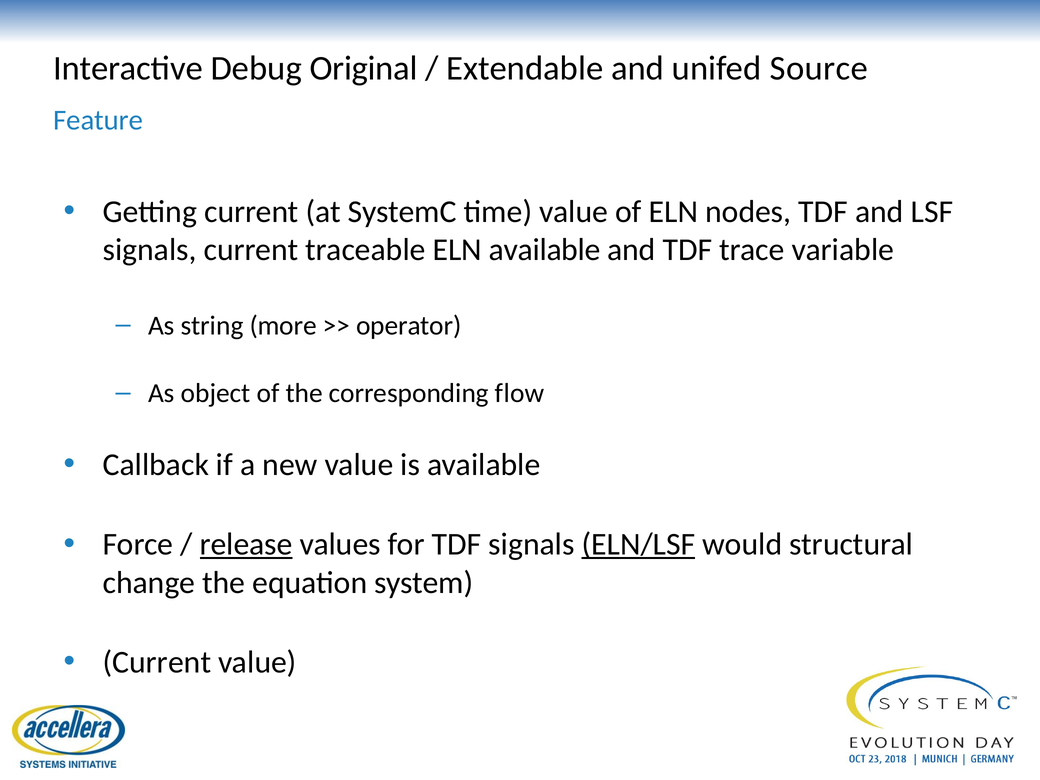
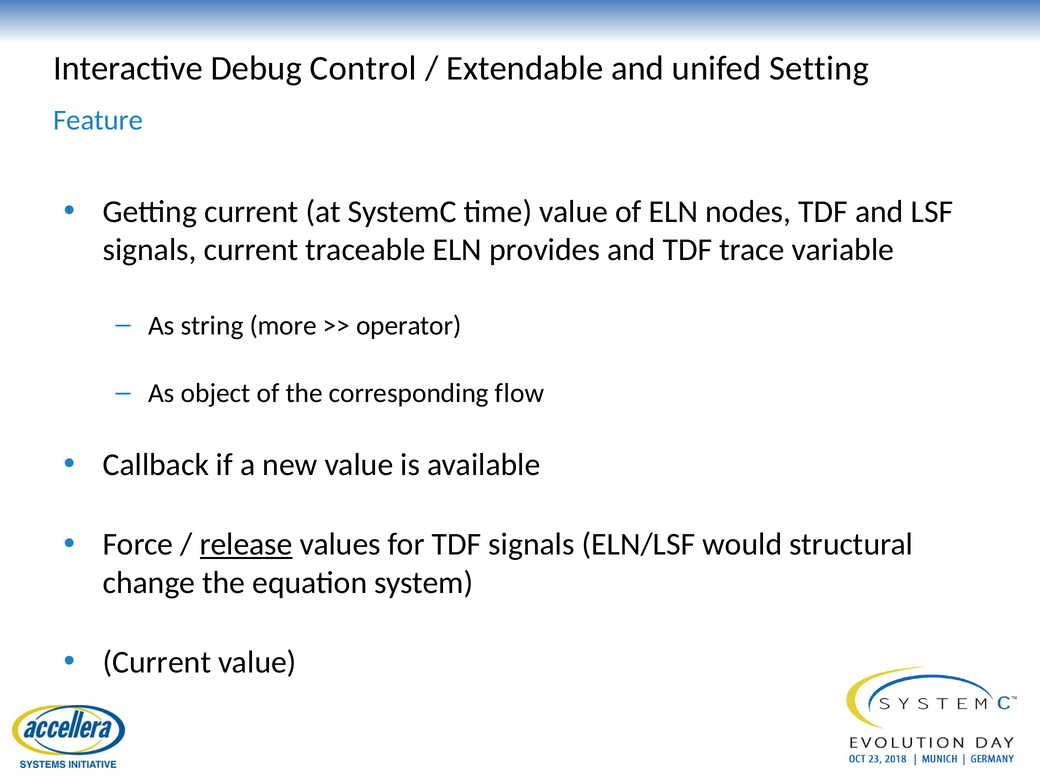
Original: Original -> Control (363, 68)
Source: Source -> Setting (819, 68)
ELN available: available -> provides (545, 250)
ELN/LSF underline: present -> none (639, 544)
